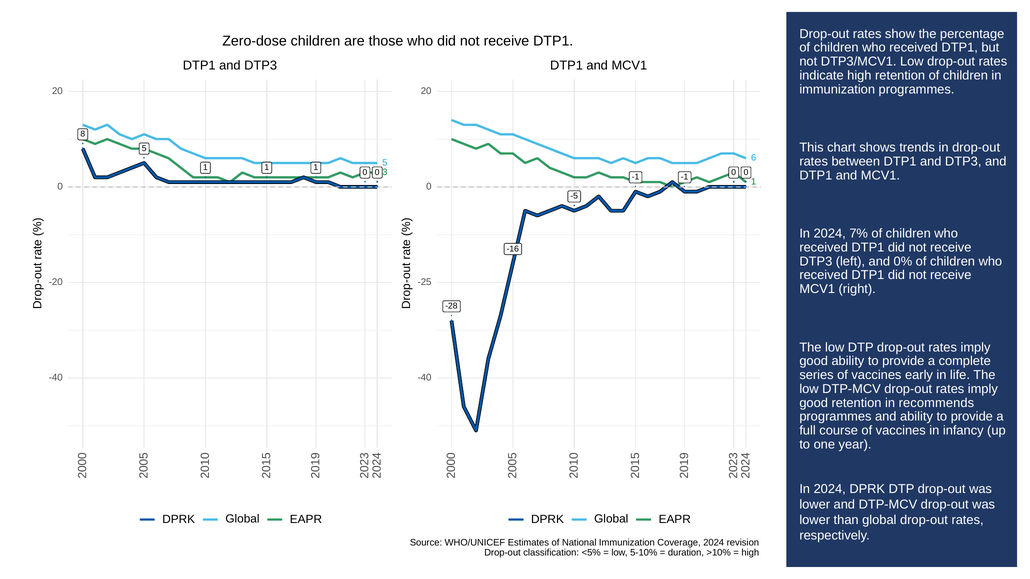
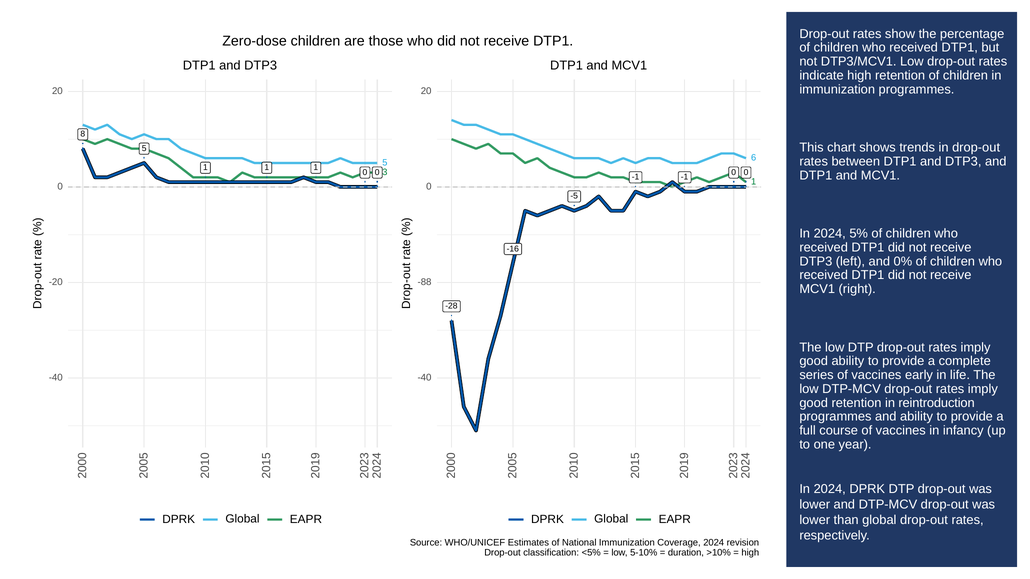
7%: 7% -> 5% (859, 234)
-25: -25 -> -88 (425, 282)
recommends: recommends -> reintroduction (937, 403)
